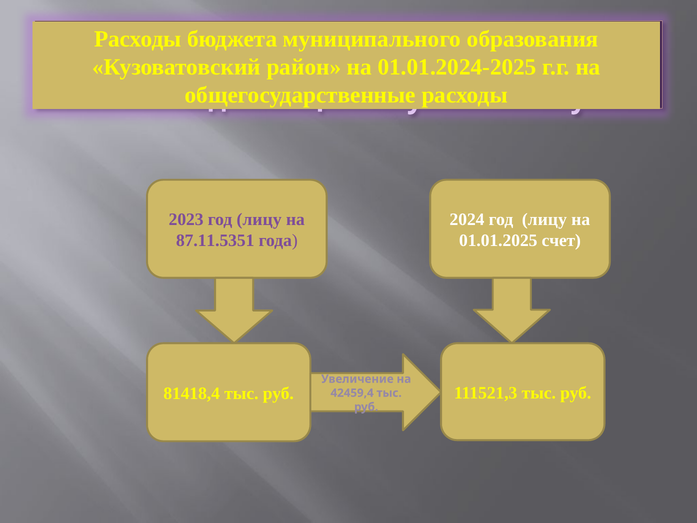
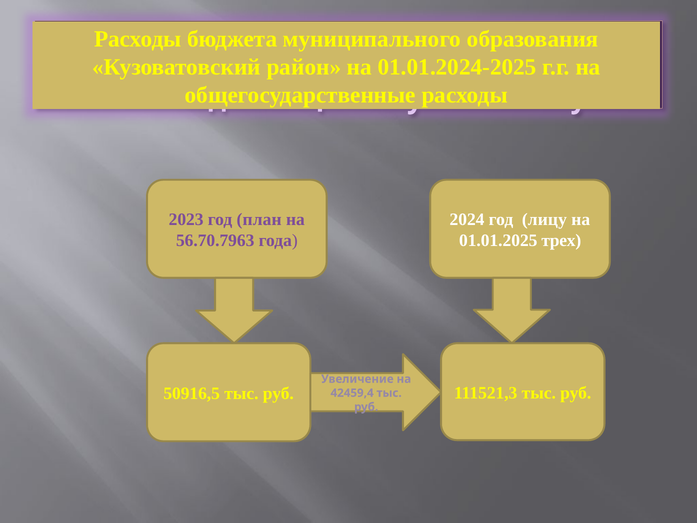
2023 год лицу: лицу -> план (259, 219)
87.11.5351: 87.11.5351 -> 56.70.7963 (215, 240)
счет: счет -> трех (561, 240)
81418,4: 81418,4 -> 50916,5 (192, 393)
